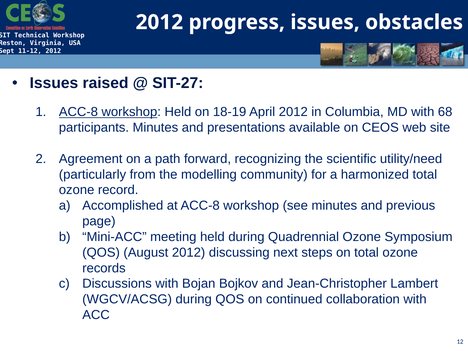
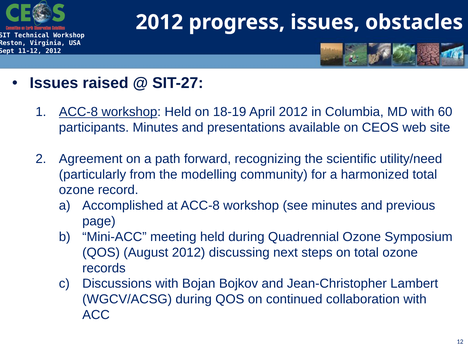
68: 68 -> 60 (445, 112)
